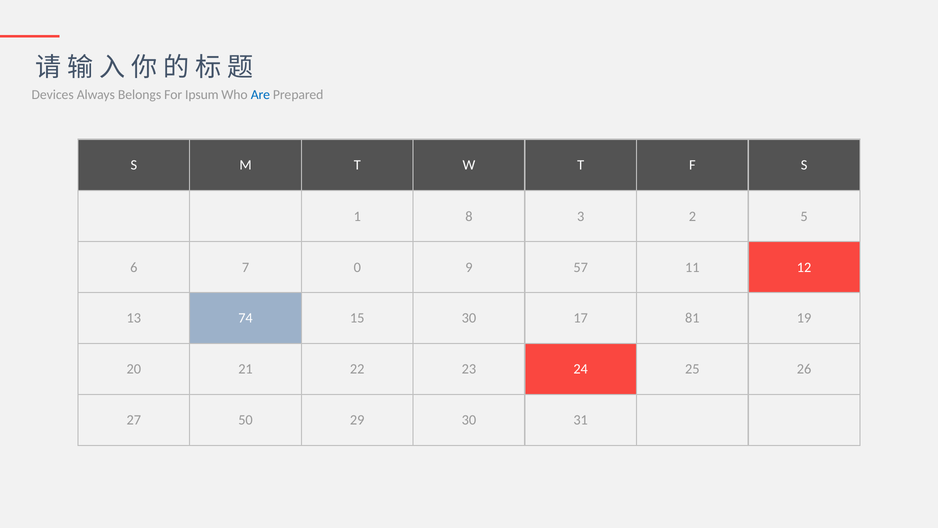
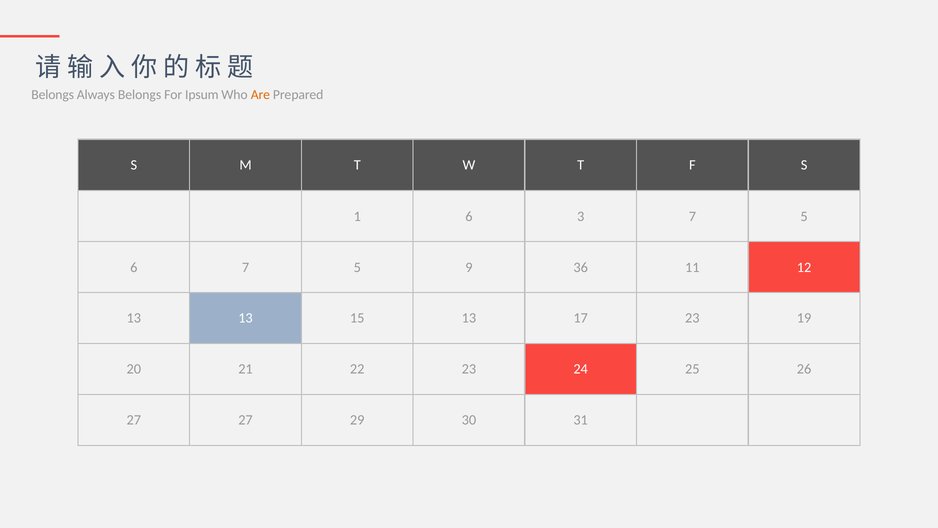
Devices: Devices -> Belongs (53, 95)
Are colour: blue -> orange (260, 95)
1 8: 8 -> 6 (469, 216)
3 2: 2 -> 7 (692, 216)
6 7 0: 0 -> 5 (357, 267)
57: 57 -> 36 (581, 267)
13 74: 74 -> 13 (246, 318)
15 30: 30 -> 13 (469, 318)
17 81: 81 -> 23 (692, 318)
27 50: 50 -> 27 (246, 420)
